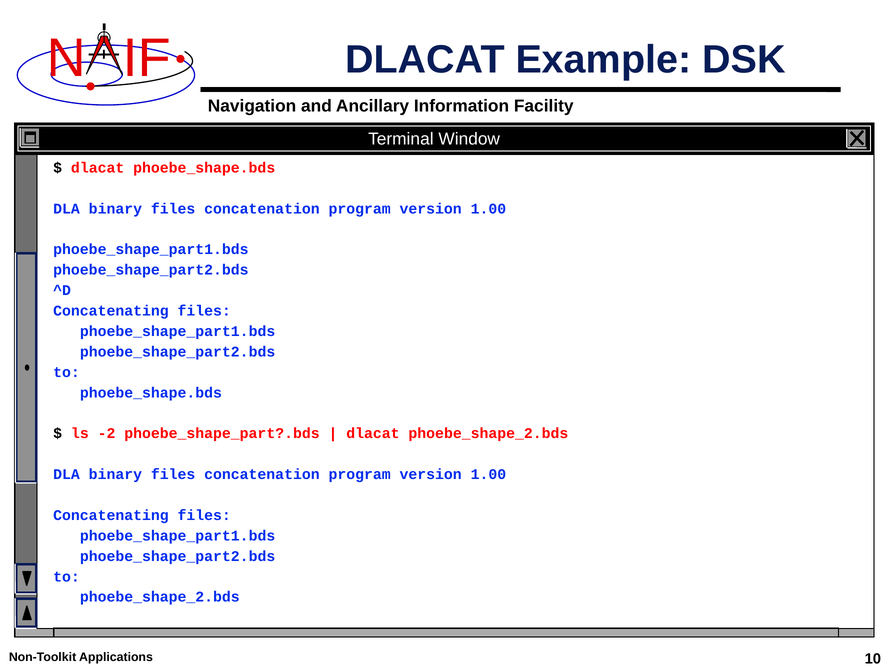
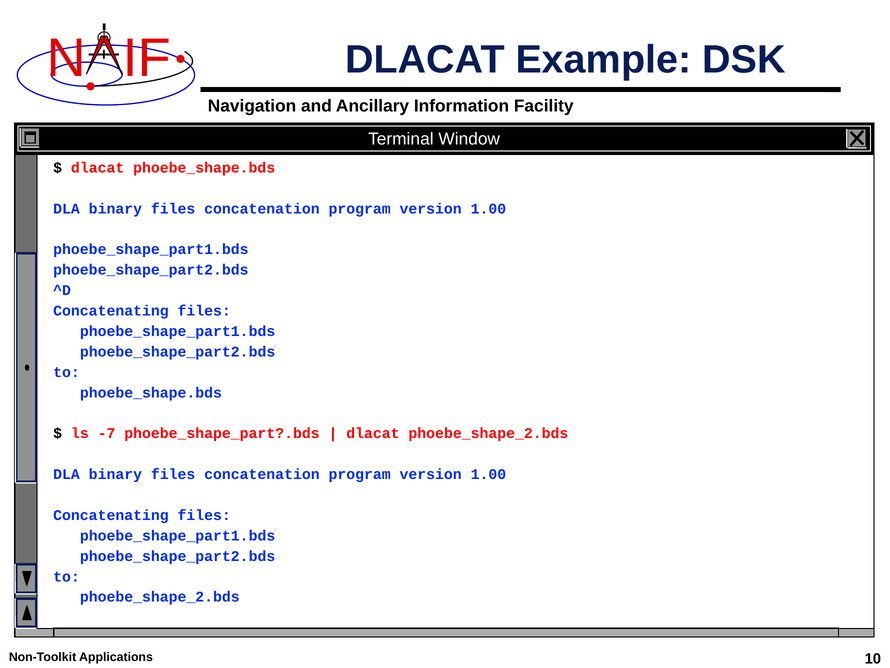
-2: -2 -> -7 (107, 433)
